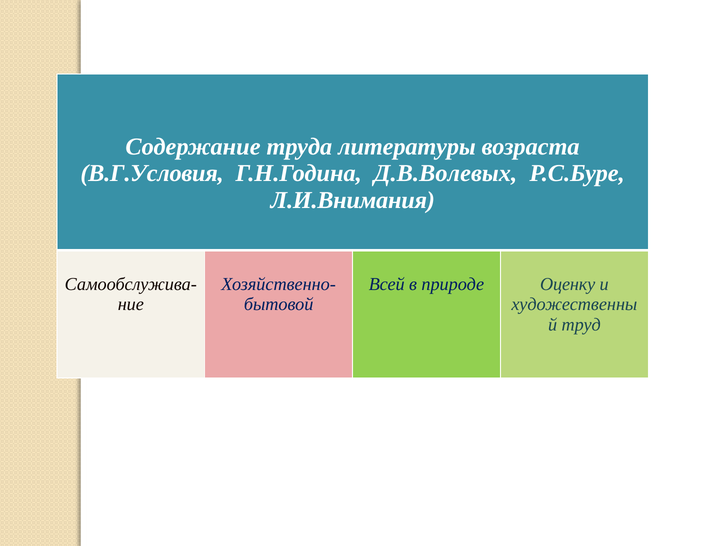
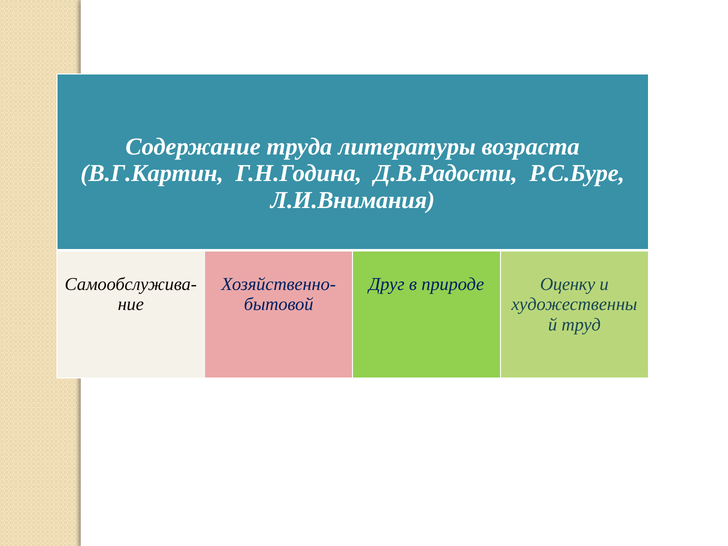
В.Г.Условия: В.Г.Условия -> В.Г.Картин (152, 173)
Д.В.Волевых: Д.В.Волевых -> Д.В.Радости (446, 173)
Всей: Всей -> Друг (387, 284)
